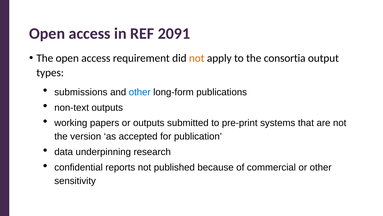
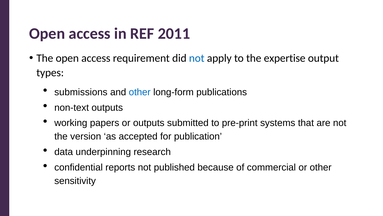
2091: 2091 -> 2011 (174, 33)
not colour: orange -> blue (197, 58)
consortia: consortia -> expertise (285, 58)
